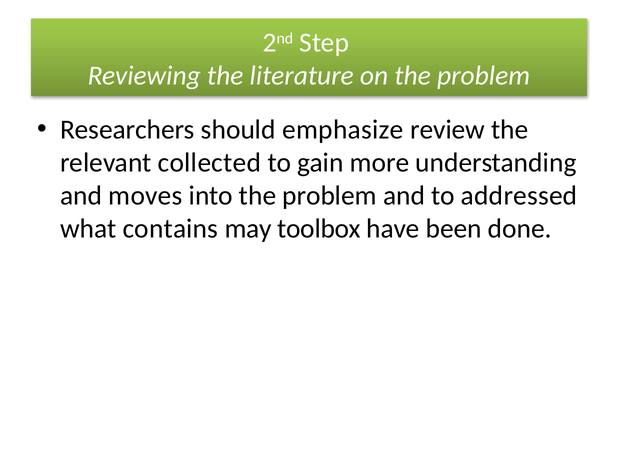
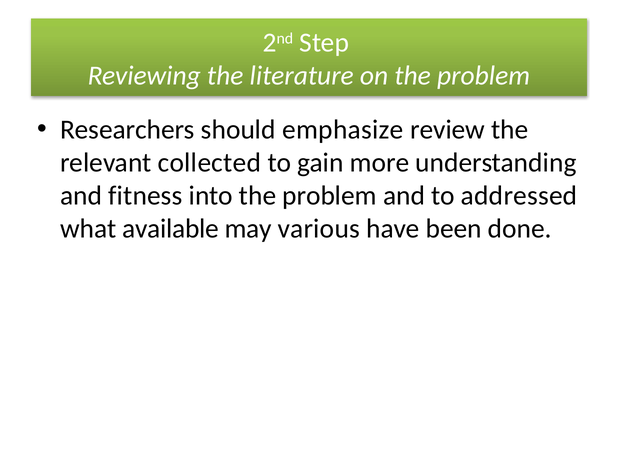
moves: moves -> fitness (145, 196)
contains: contains -> available (171, 229)
toolbox: toolbox -> various (319, 229)
